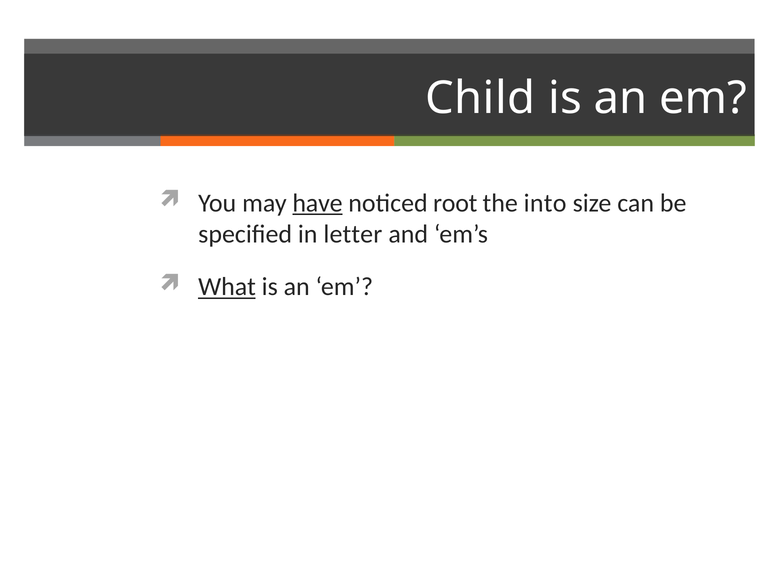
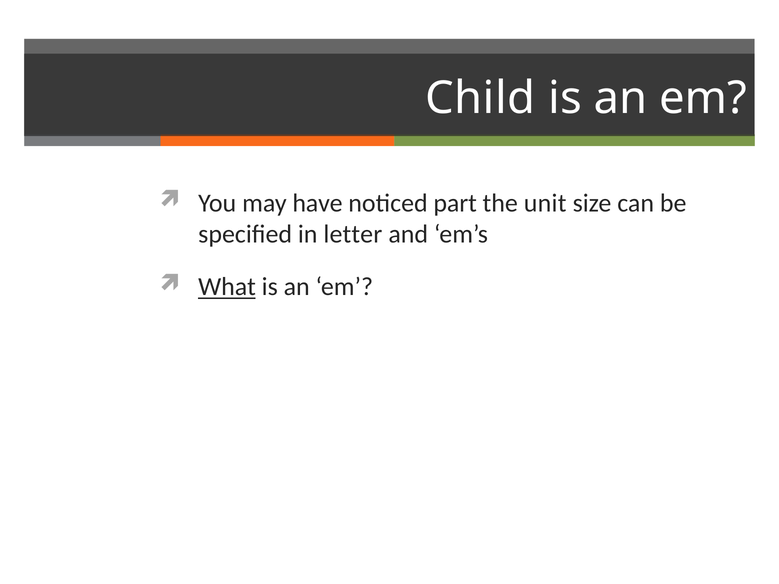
have underline: present -> none (317, 203)
root: root -> part (455, 203)
into: into -> unit (545, 203)
